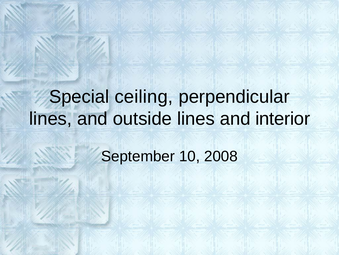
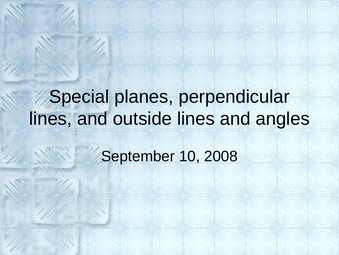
ceiling: ceiling -> planes (144, 96)
interior: interior -> angles (283, 119)
